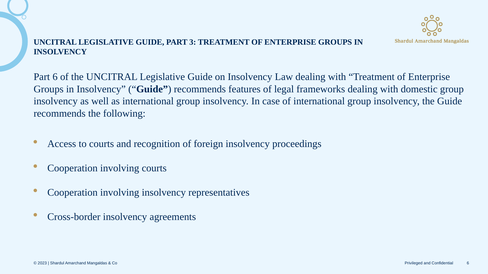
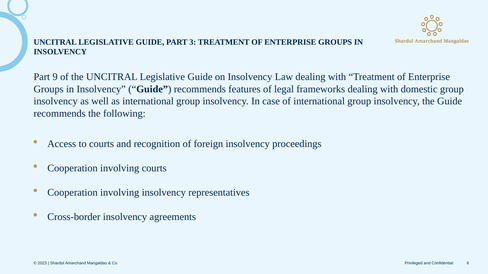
Part 6: 6 -> 9 (55, 77)
